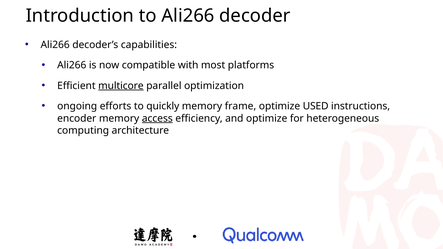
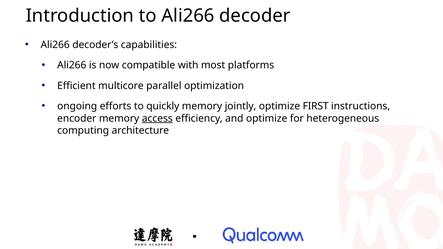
multicore underline: present -> none (121, 86)
frame: frame -> jointly (241, 106)
USED: USED -> FIRST (316, 106)
